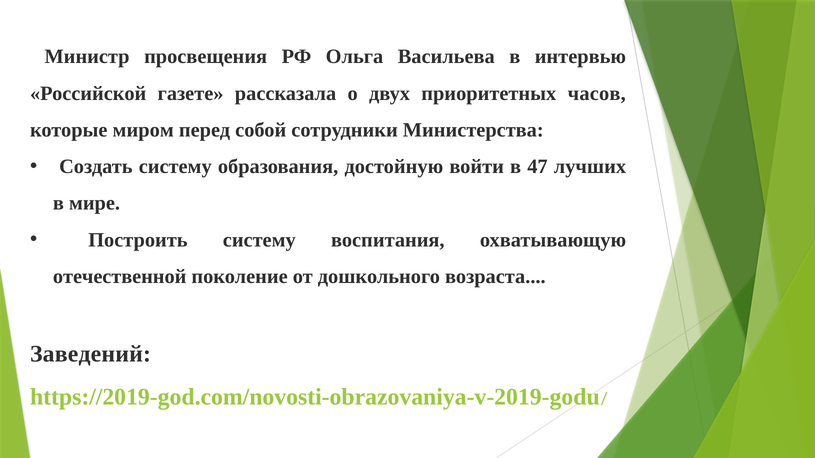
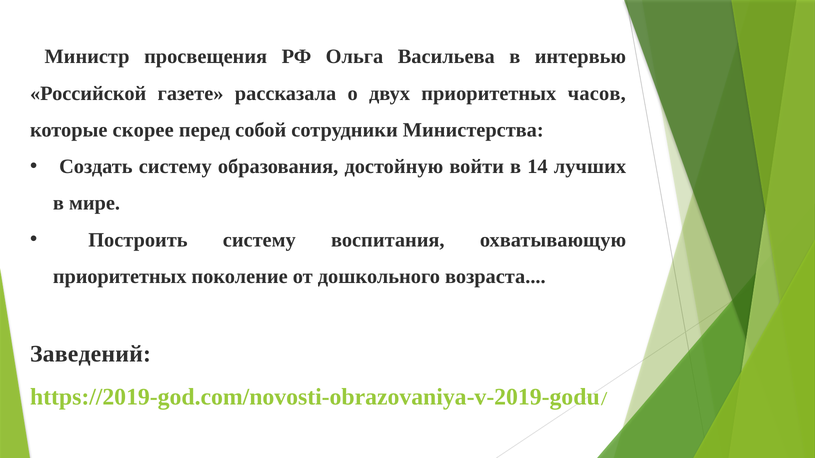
миром: миром -> скорее (143, 130)
47: 47 -> 14 (537, 167)
отечественной: отечественной -> приоритетных (120, 277)
